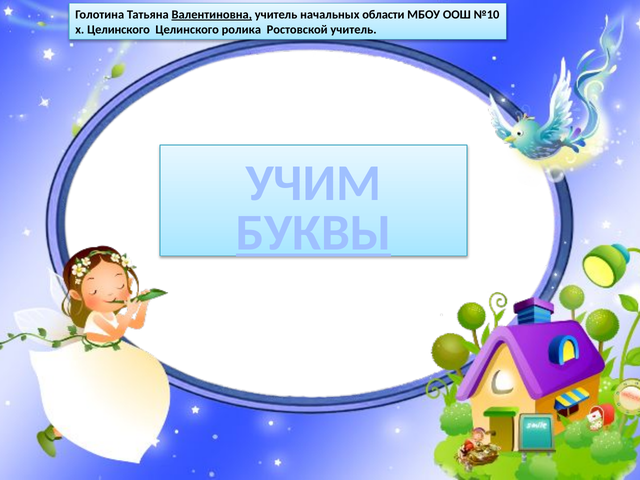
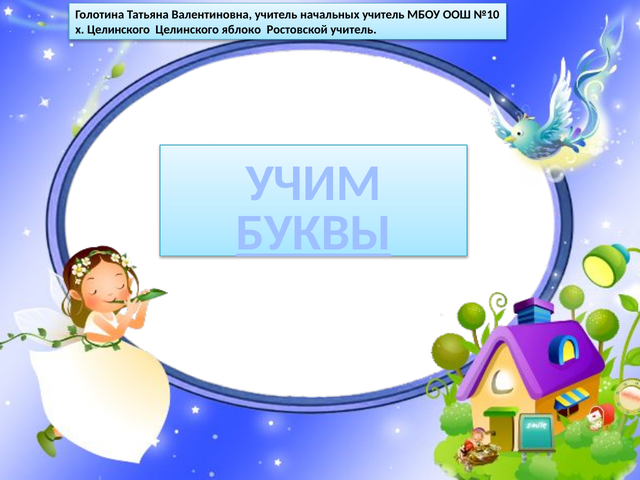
Валентиновна underline: present -> none (212, 15)
начальных области: области -> учитель (383, 15)
ролика: ролика -> яблоко (241, 30)
